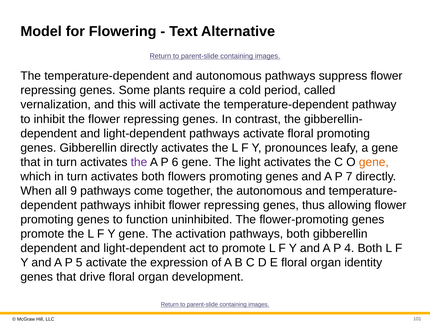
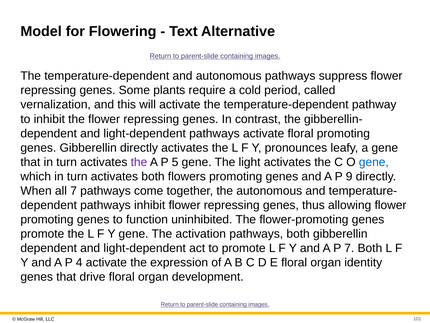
6: 6 -> 5 (175, 162)
gene colour: orange -> blue (374, 162)
7: 7 -> 9 (349, 176)
all 9: 9 -> 7 (74, 191)
P 4: 4 -> 7 (349, 248)
5: 5 -> 4 (79, 262)
